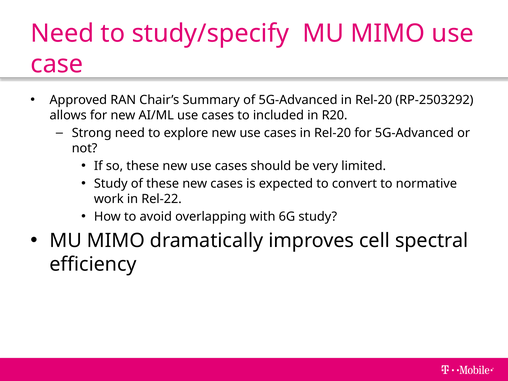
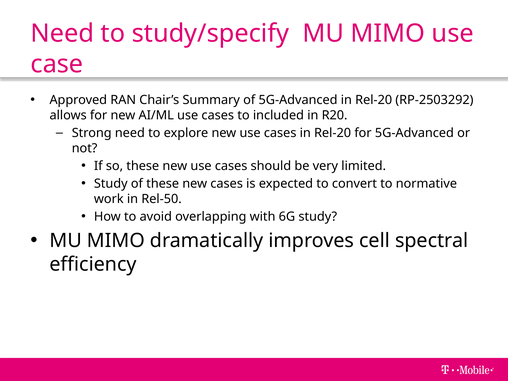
Rel-22: Rel-22 -> Rel-50 (162, 199)
